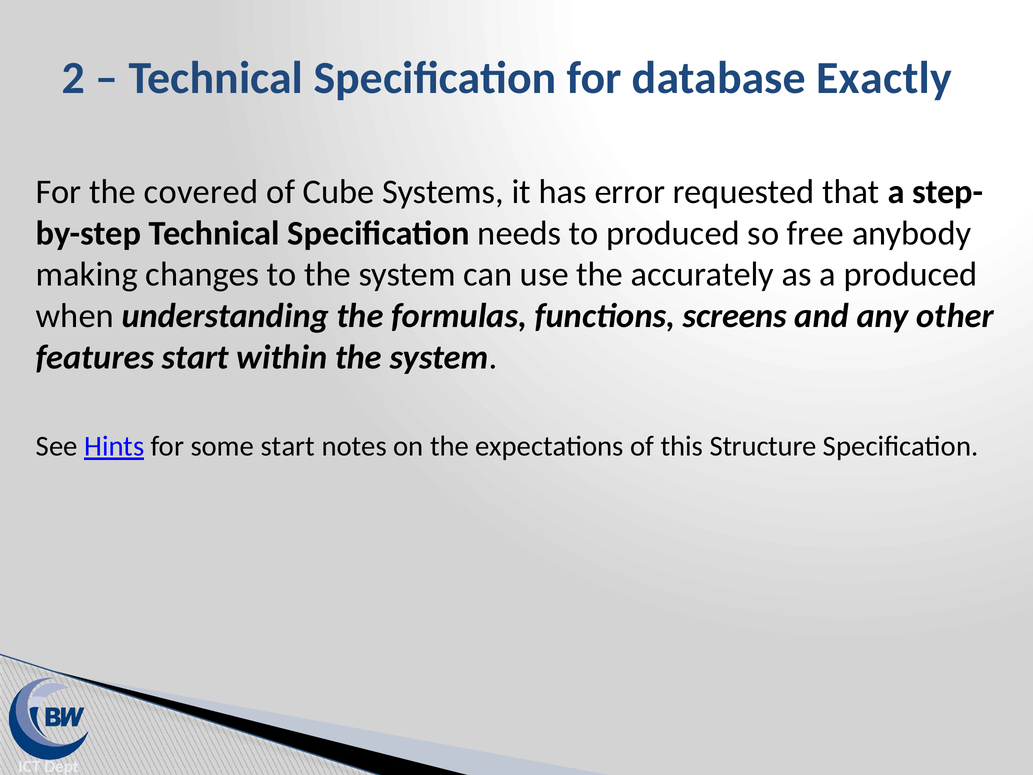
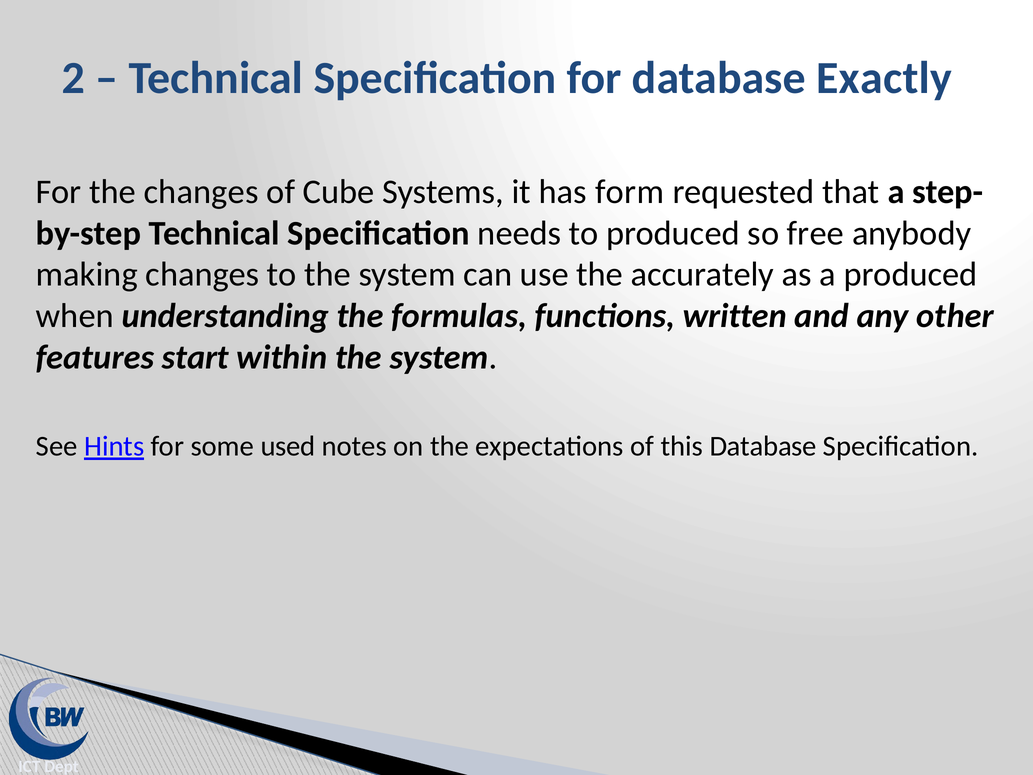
the covered: covered -> changes (201, 192)
error: error -> form (630, 192)
screens: screens -> written (735, 316)
some start: start -> used (288, 446)
this Structure: Structure -> Database (763, 446)
